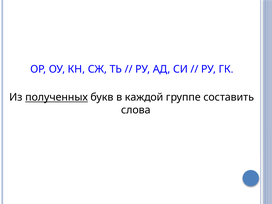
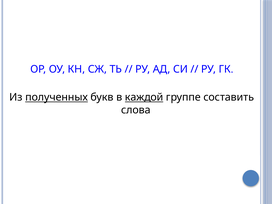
каждой underline: none -> present (144, 97)
